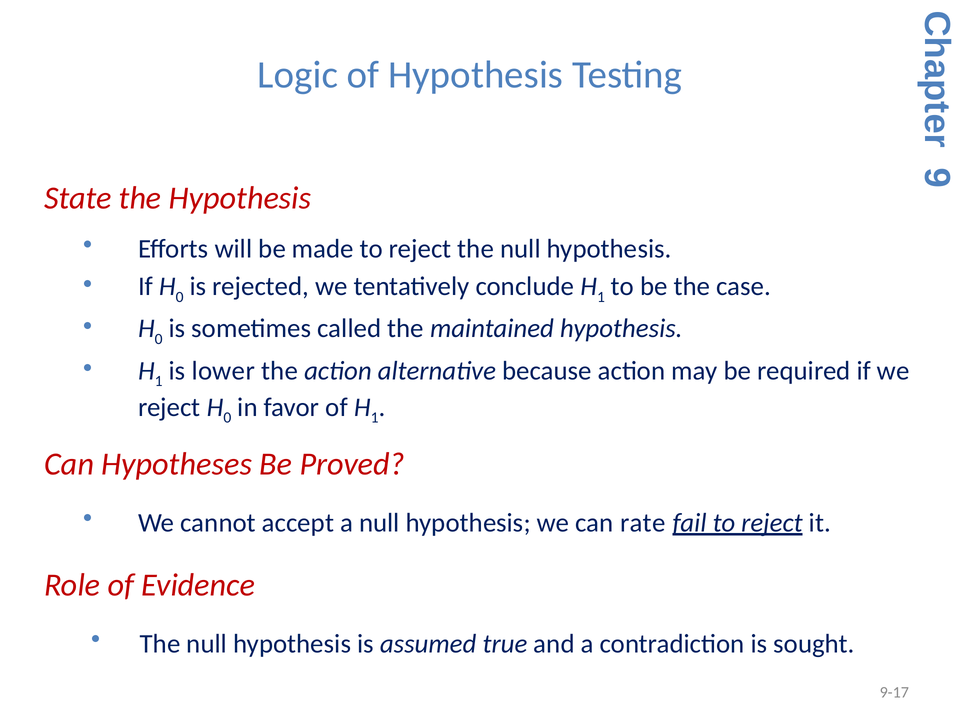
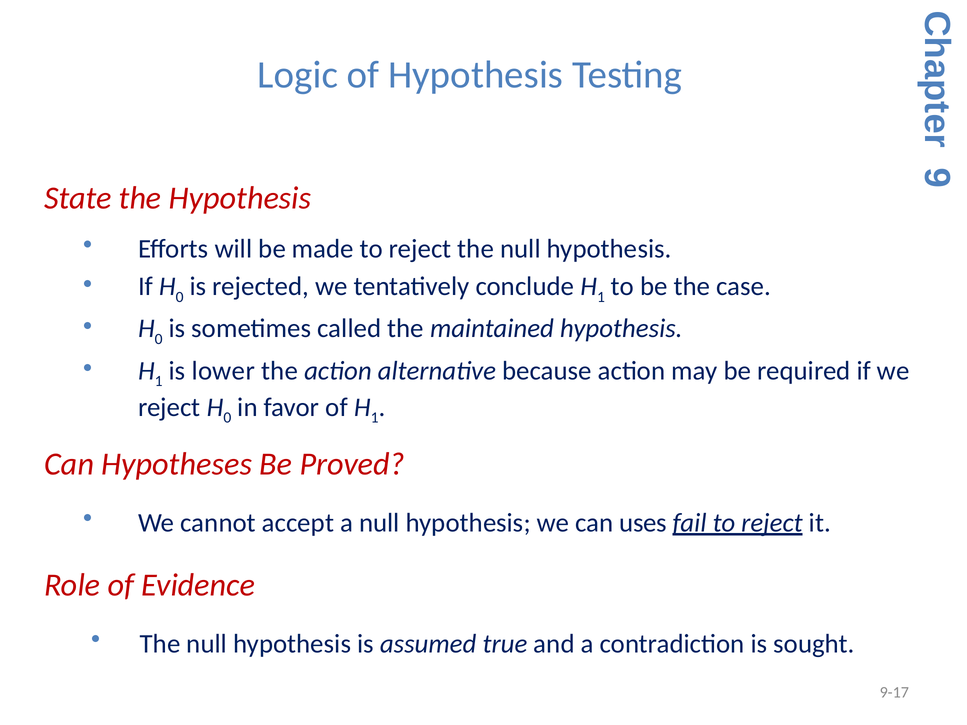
rate: rate -> uses (643, 523)
